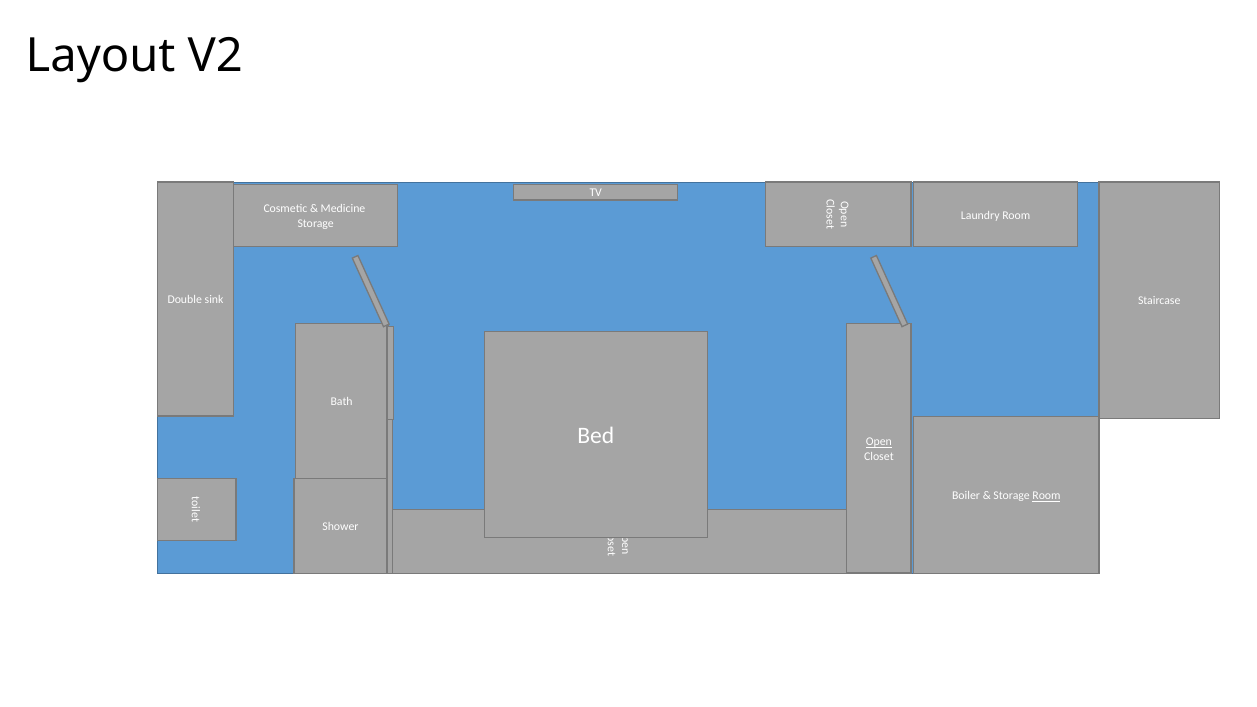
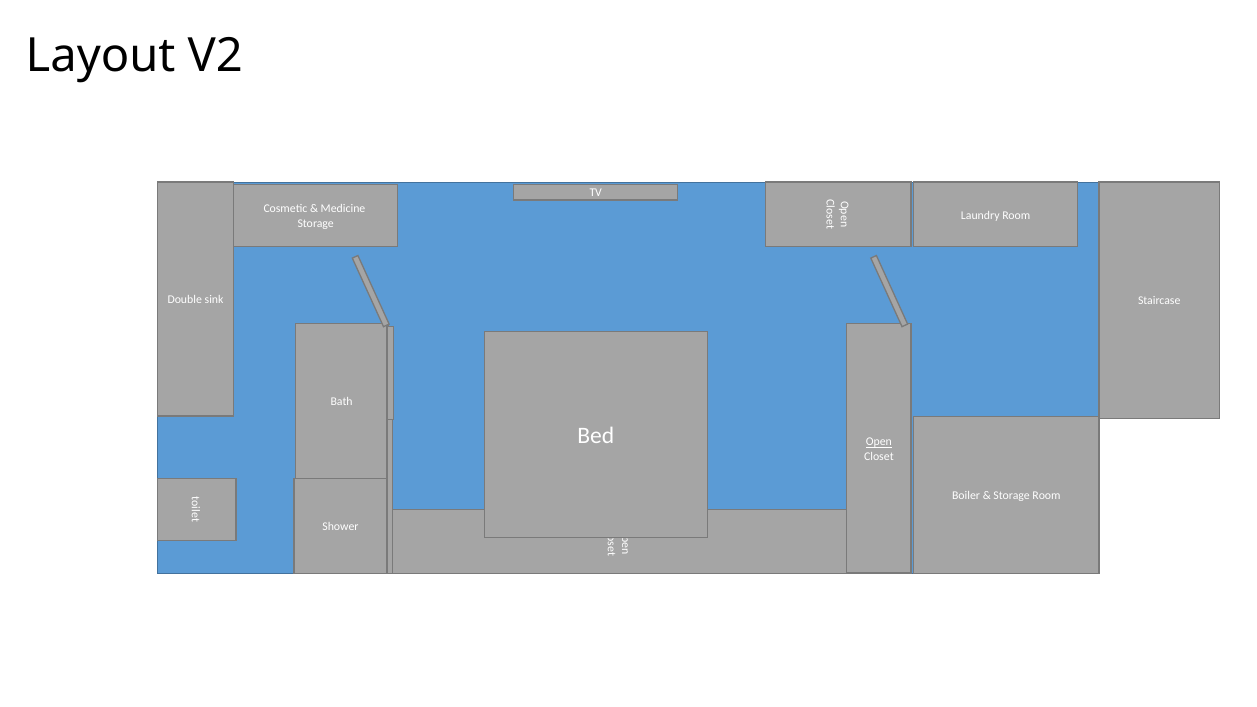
Room underline: present -> none (1046, 496)
